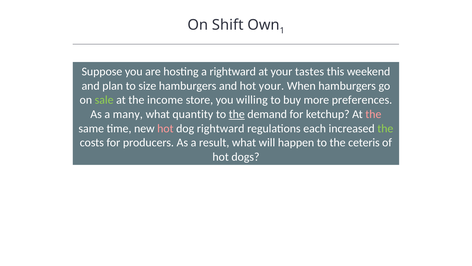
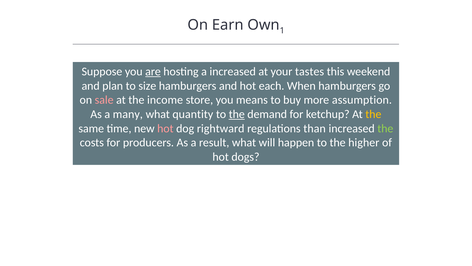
Shift: Shift -> Earn (228, 25)
are underline: none -> present (153, 72)
a rightward: rightward -> increased (233, 72)
hot your: your -> each (272, 86)
sale colour: light green -> pink (104, 100)
willing: willing -> means (252, 100)
preferences: preferences -> assumption (362, 100)
the colour: pink -> yellow (373, 114)
each: each -> than (315, 128)
ceteris: ceteris -> higher (364, 142)
